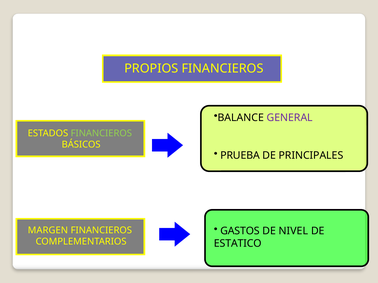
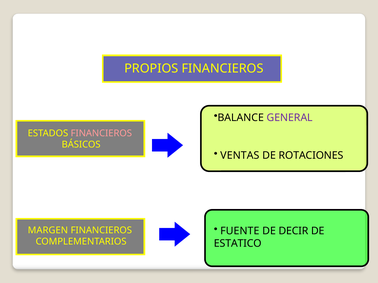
FINANCIEROS colour: light green -> pink (101, 133)
PRUEBA: PRUEBA -> VENTAS (240, 156)
PRINCIPALES: PRINCIPALES -> ROTACIONES (311, 156)
GASTOS: GASTOS -> FUENTE (240, 231)
NIVEL: NIVEL -> DECIR (293, 231)
